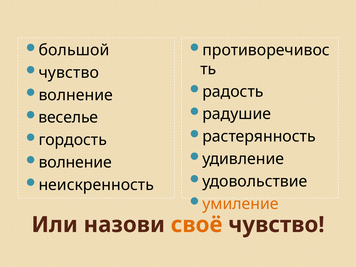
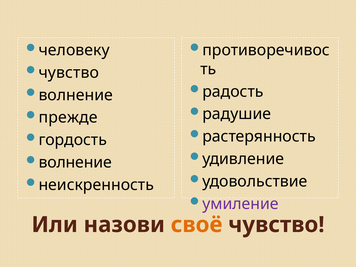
большой: большой -> человеку (74, 50)
веселье: веселье -> прежде (68, 118)
умиление colour: orange -> purple (240, 204)
